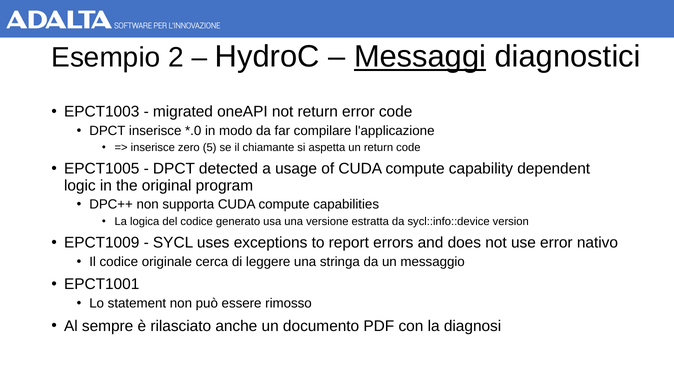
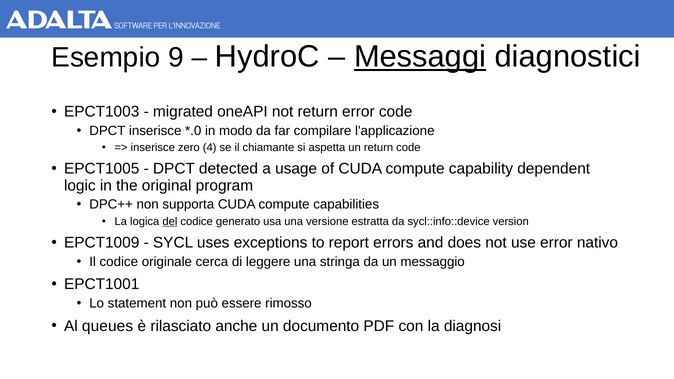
2: 2 -> 9 (176, 58)
5: 5 -> 4 (210, 148)
del underline: none -> present (170, 221)
sempre: sempre -> queues (108, 326)
